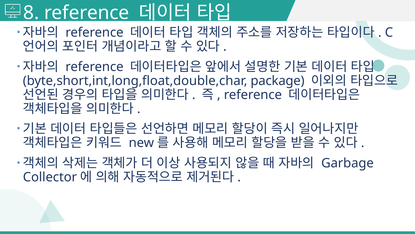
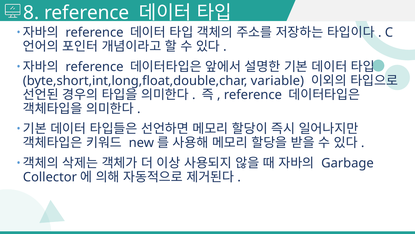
package: package -> variable (277, 81)
